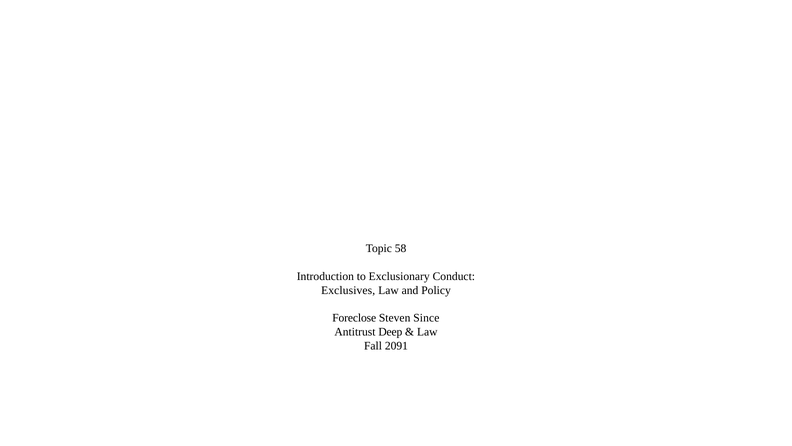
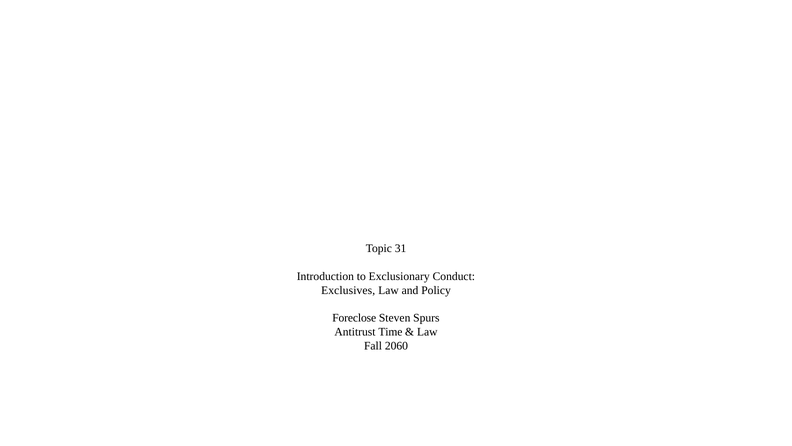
58: 58 -> 31 (401, 248)
Since: Since -> Spurs (426, 318)
Deep: Deep -> Time (390, 331)
2091: 2091 -> 2060 (396, 345)
